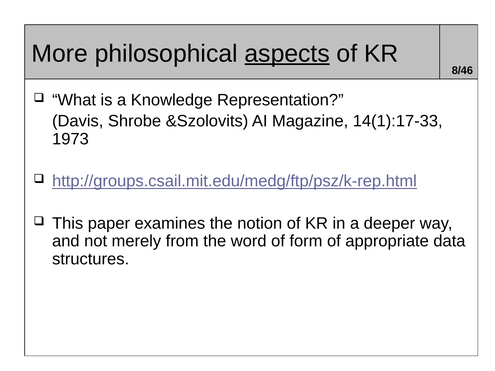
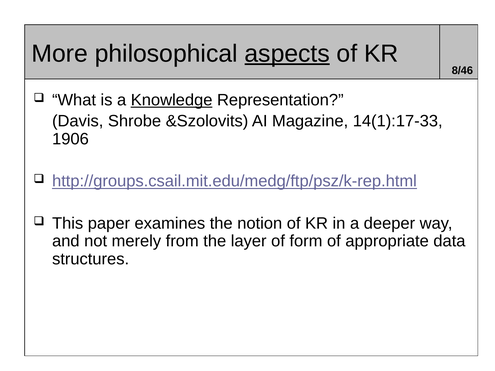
Knowledge underline: none -> present (172, 100)
1973: 1973 -> 1906 (70, 139)
word: word -> layer (249, 241)
